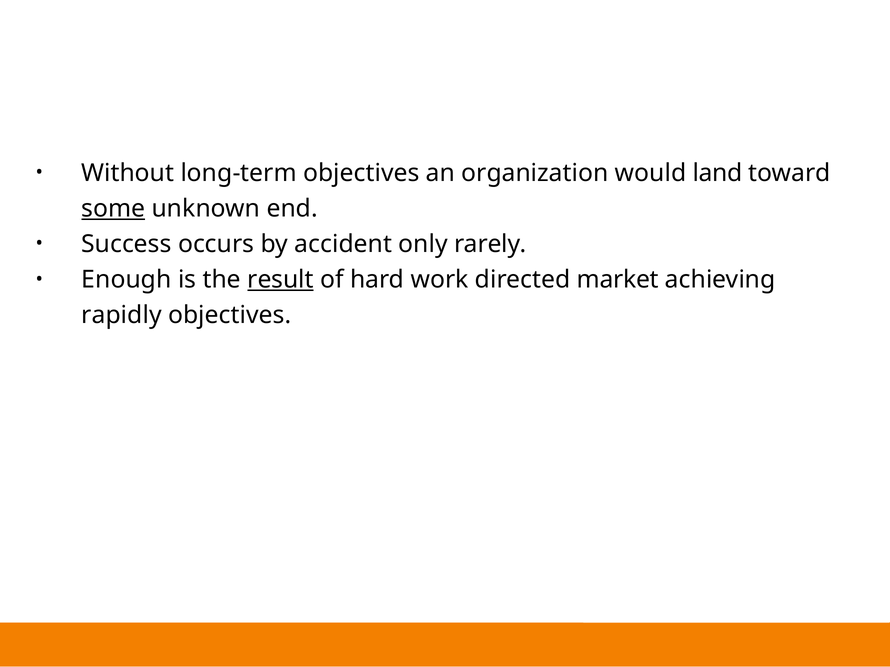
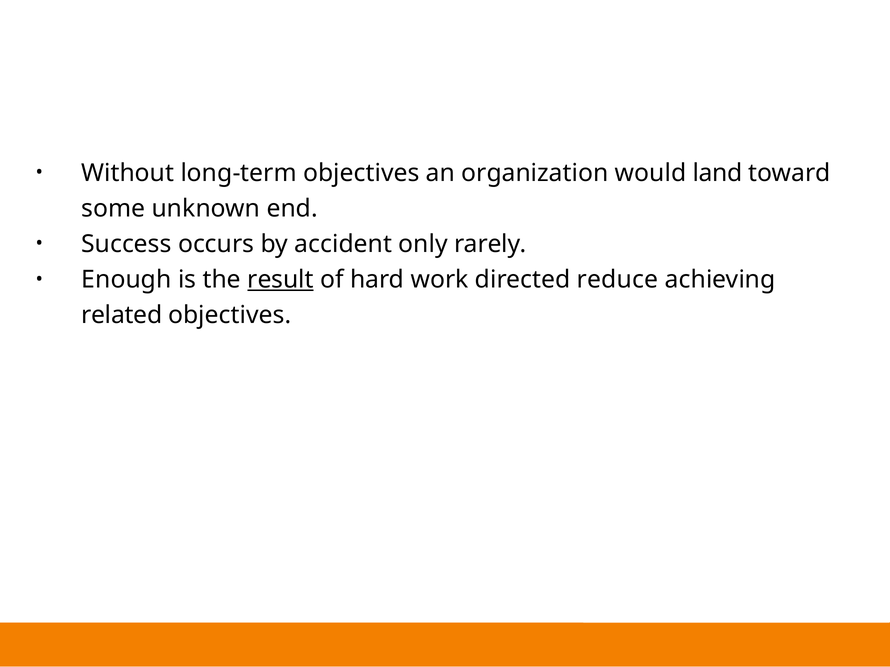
some underline: present -> none (113, 209)
market: market -> reduce (618, 280)
rapidly: rapidly -> related (122, 316)
